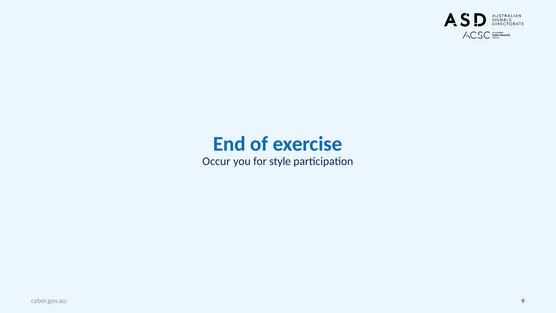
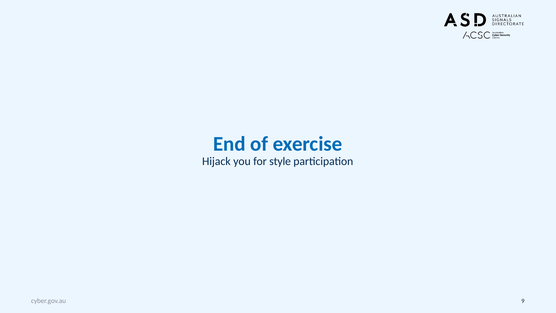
Occur: Occur -> Hijack (216, 161)
